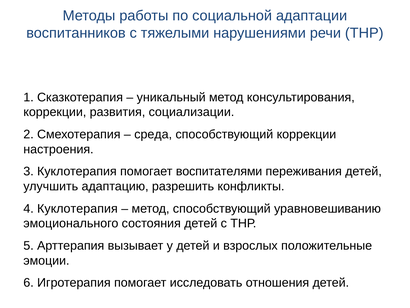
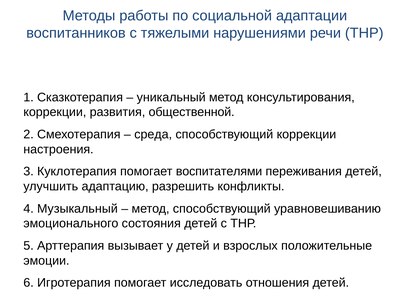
социализации: социализации -> общественной (192, 112)
4 Куклотерапия: Куклотерапия -> Музыкальный (77, 208)
